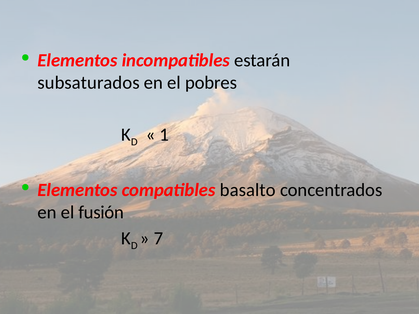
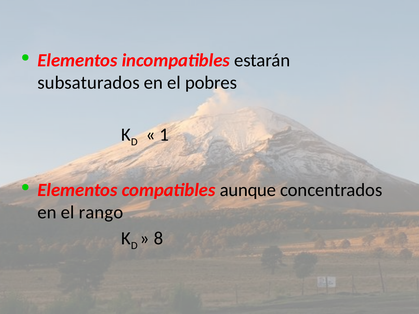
basalto: basalto -> aunque (248, 190)
fusión: fusión -> rango (101, 213)
7: 7 -> 8 (158, 239)
